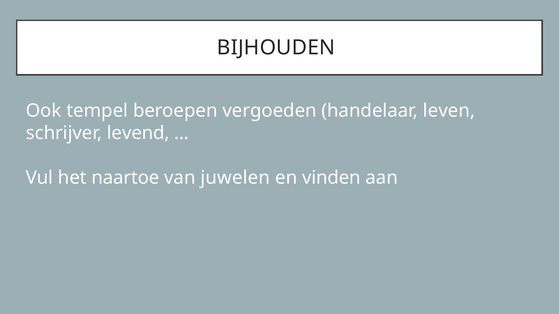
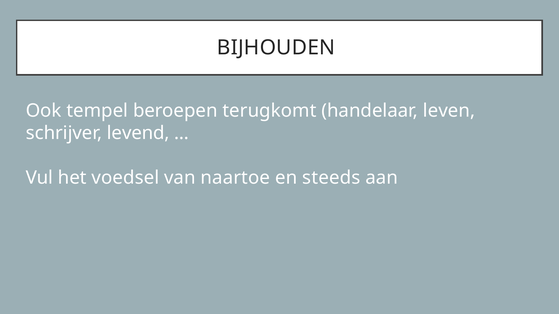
vergoeden: vergoeden -> terugkomt (270, 111)
naartoe: naartoe -> voedsel (125, 178)
juwelen: juwelen -> naartoe (235, 178)
vinden: vinden -> steeds (331, 178)
